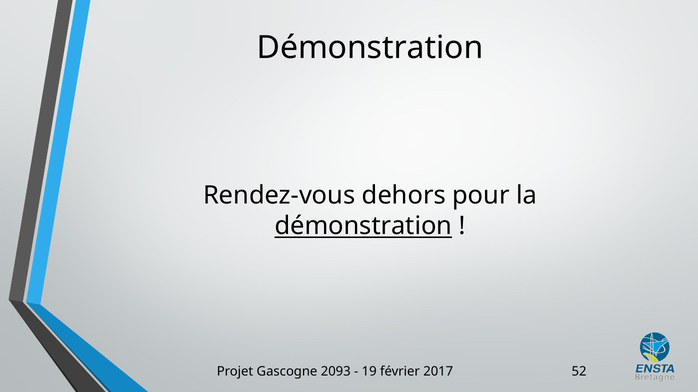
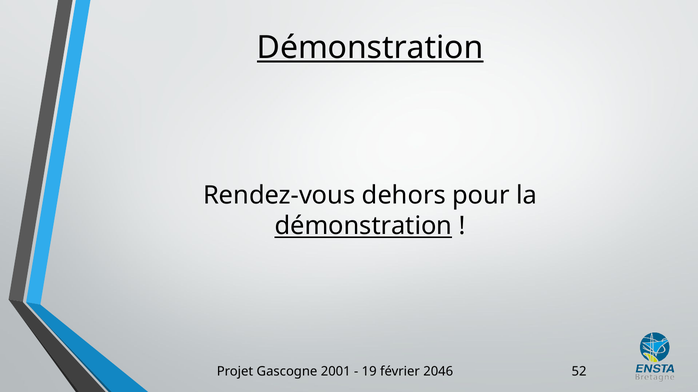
Démonstration underline: none -> present (370, 48)
2093: 2093 -> 2001 (336, 372)
2017: 2017 -> 2046 (438, 372)
